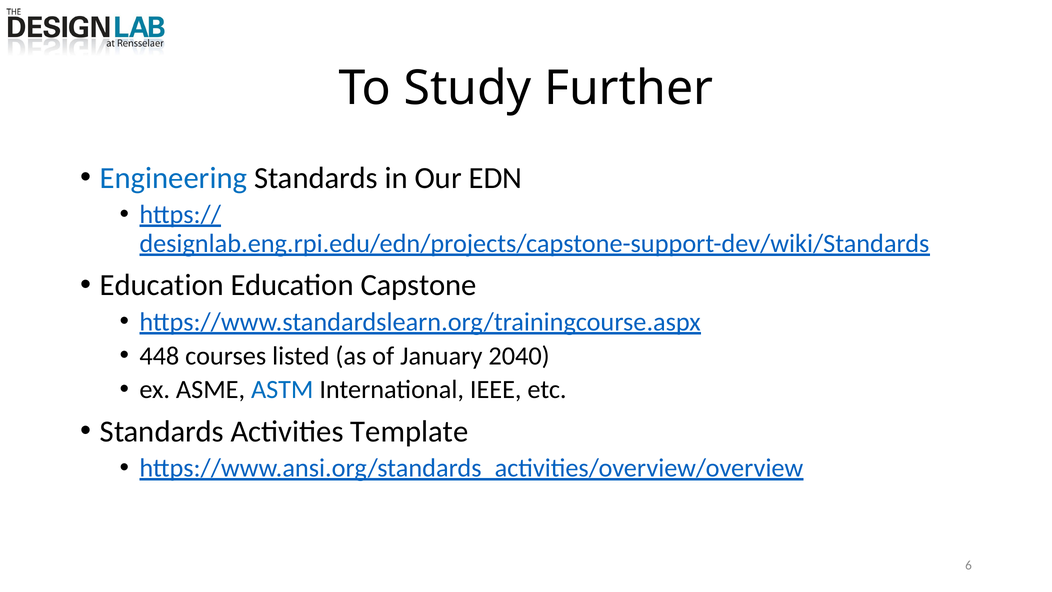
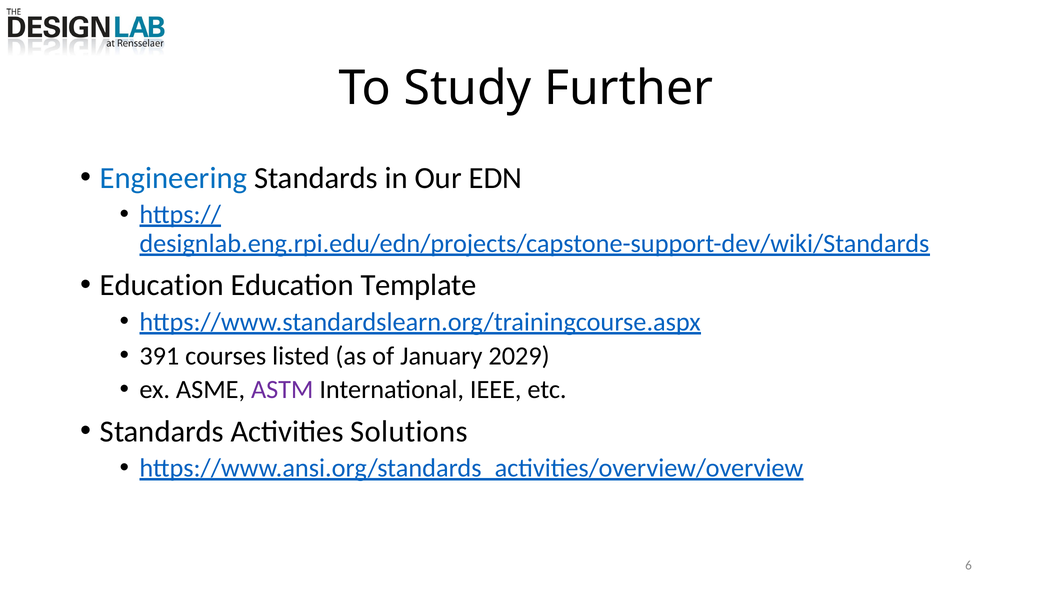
Capstone: Capstone -> Template (419, 285)
448: 448 -> 391 (159, 356)
2040: 2040 -> 2029 (519, 356)
ASTM colour: blue -> purple (282, 390)
Template: Template -> Solutions (409, 431)
